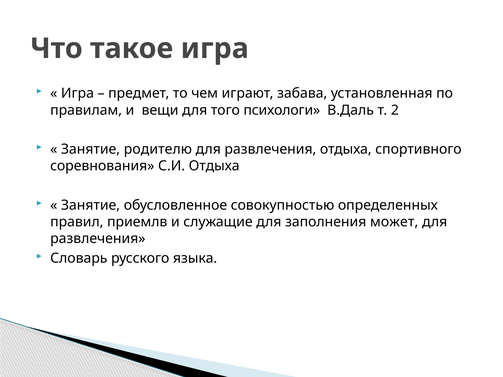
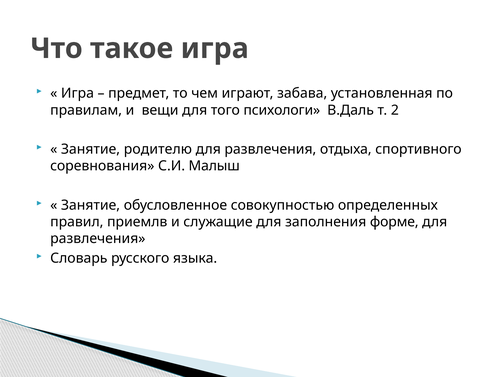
С.И Отдыха: Отдыха -> Малыш (214, 166)
может: может -> форме (394, 222)
